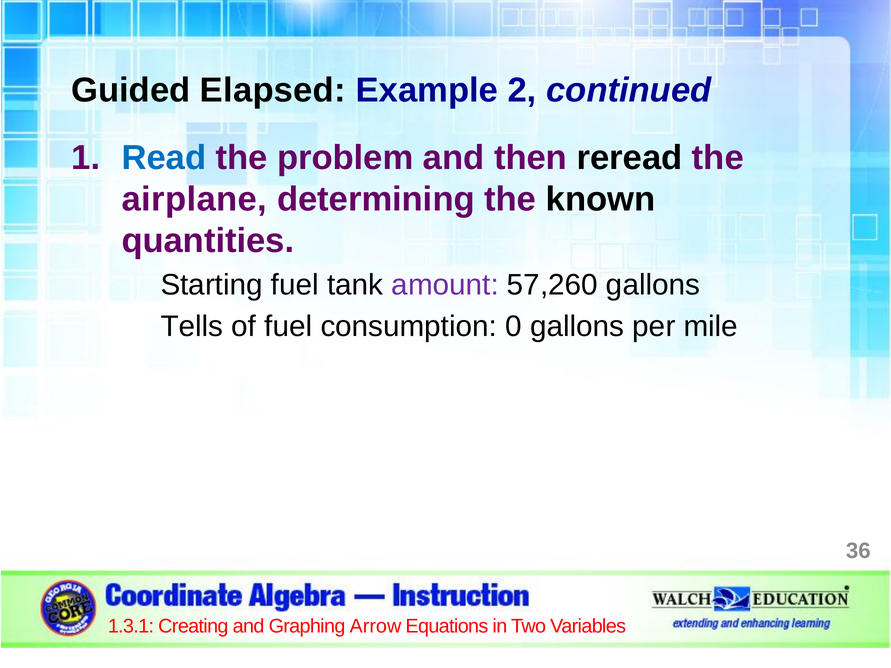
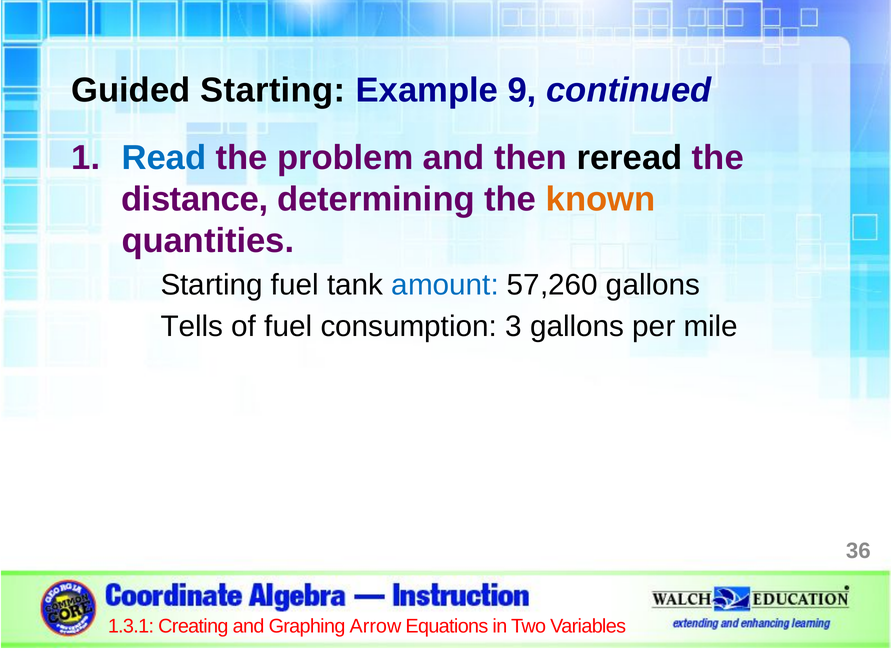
Guided Elapsed: Elapsed -> Starting (273, 90)
2: 2 -> 9 (522, 90)
airplane: airplane -> distance (195, 199)
known colour: black -> orange (601, 199)
amount colour: purple -> blue (445, 285)
0: 0 -> 3 (514, 327)
